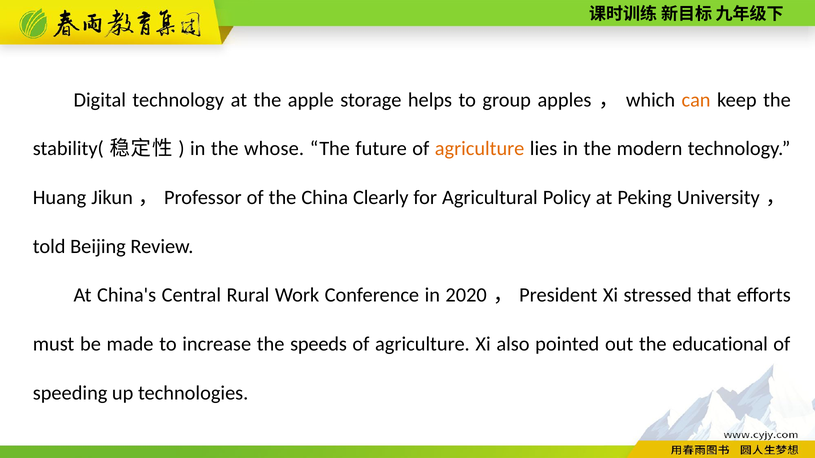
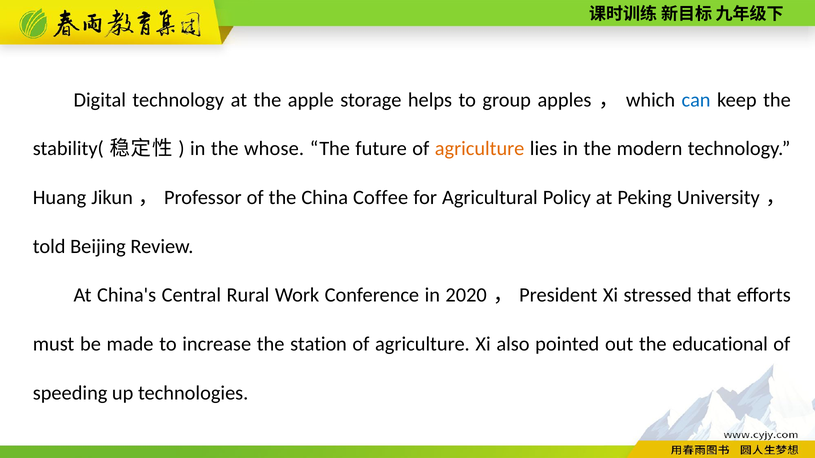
can colour: orange -> blue (696, 100)
Clearly: Clearly -> Coffee (381, 198)
speeds: speeds -> station (318, 344)
